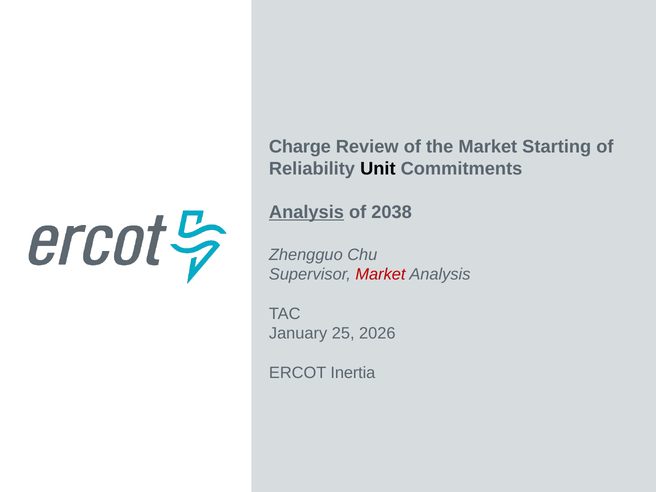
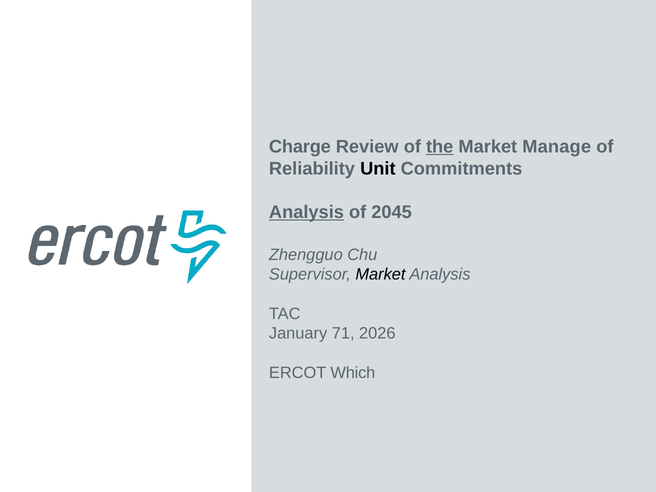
the underline: none -> present (440, 147)
Starting: Starting -> Manage (557, 147)
2038: 2038 -> 2045 (392, 212)
Market colour: red -> black (380, 275)
25: 25 -> 71 (343, 334)
Inertia: Inertia -> Which (353, 373)
